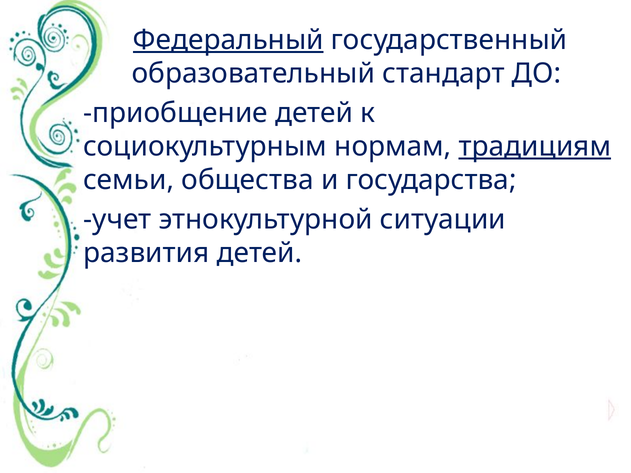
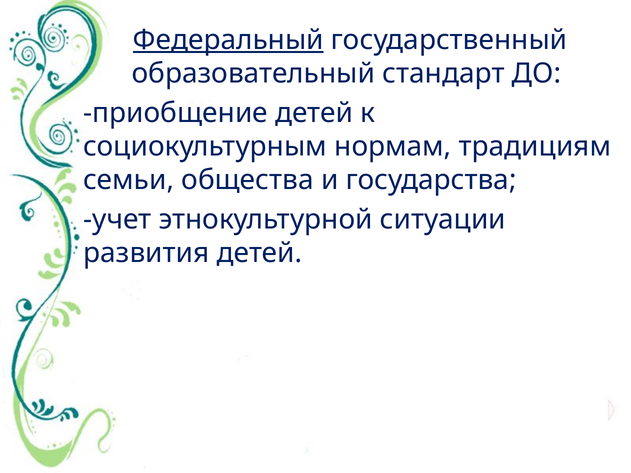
традициям underline: present -> none (535, 147)
